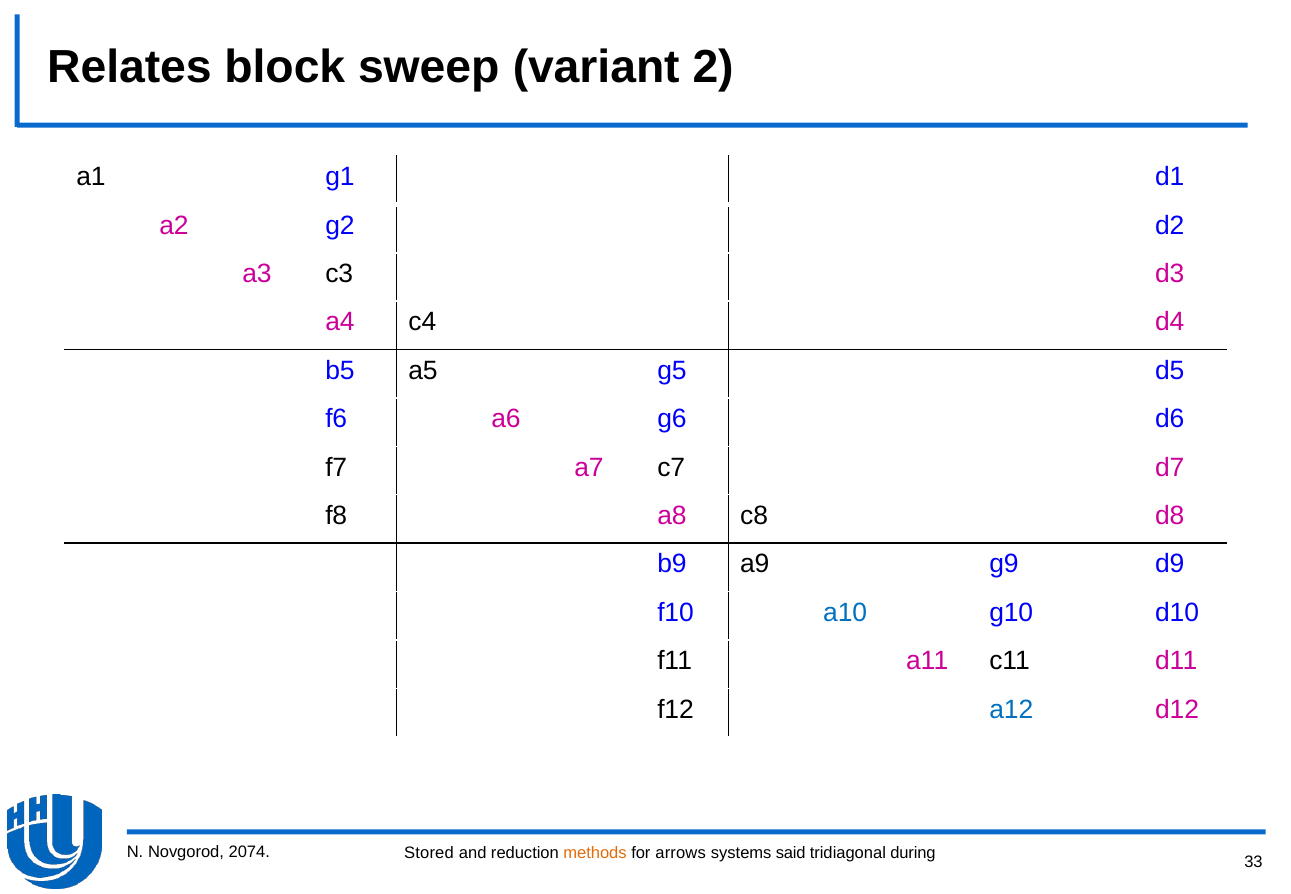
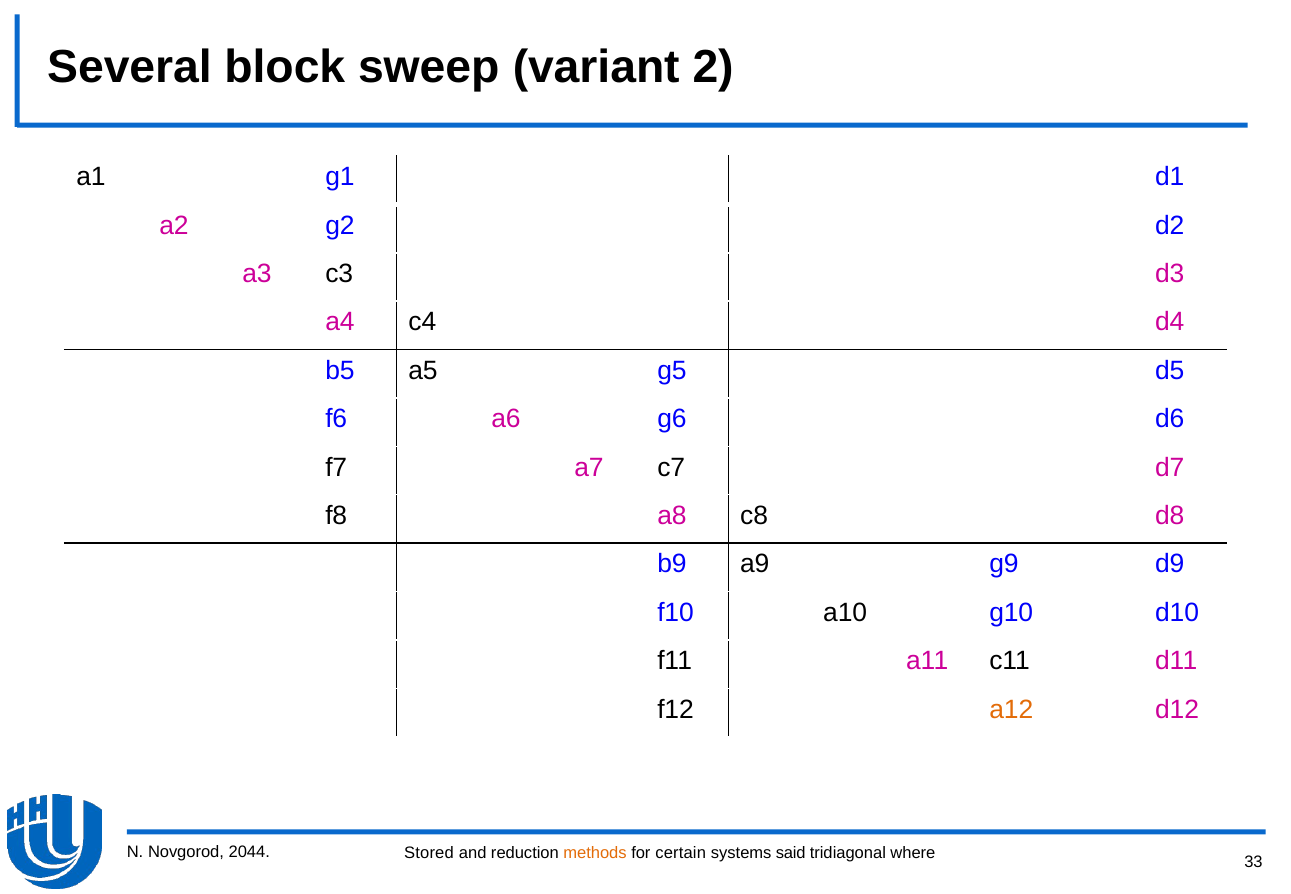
Relates: Relates -> Several (129, 67)
a10 colour: blue -> black (845, 612)
a12 colour: blue -> orange (1011, 709)
2074: 2074 -> 2044 (249, 852)
arrows: arrows -> certain (681, 853)
during: during -> where (913, 853)
